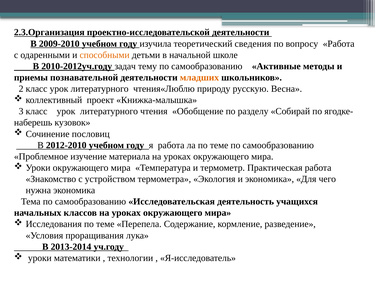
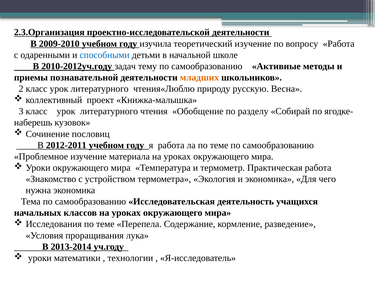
теоретический сведения: сведения -> изучение (253, 44)
способными colour: orange -> blue (105, 55)
2012-2010: 2012-2010 -> 2012-2011 (66, 145)
